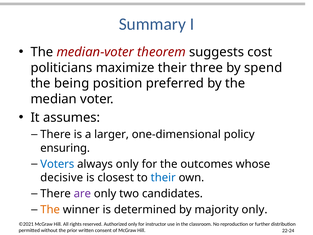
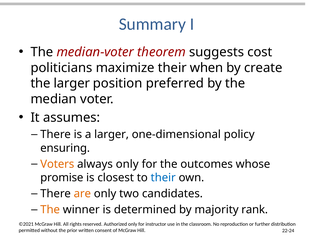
three: three -> when (207, 68)
spend: spend -> create (263, 68)
the being: being -> larger (72, 83)
Voters colour: blue -> orange (57, 164)
decisive: decisive -> promise (62, 177)
are colour: purple -> orange (82, 193)
majority only: only -> rank (255, 209)
